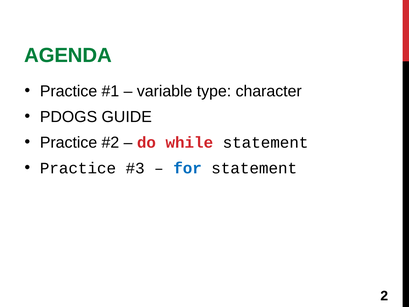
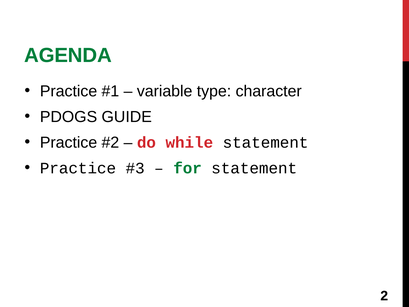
for colour: blue -> green (188, 168)
